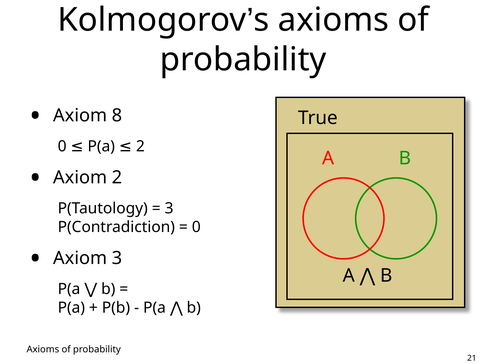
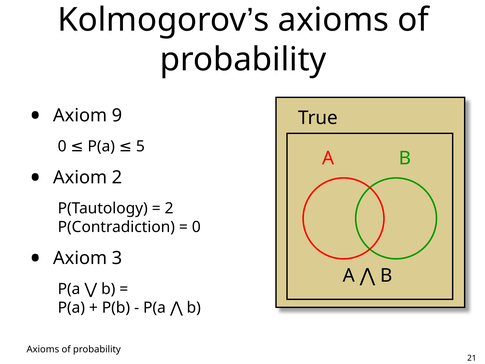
8: 8 -> 9 (117, 116)
P(a 2: 2 -> 5 (140, 146)
3: 3 -> 2 (169, 208)
